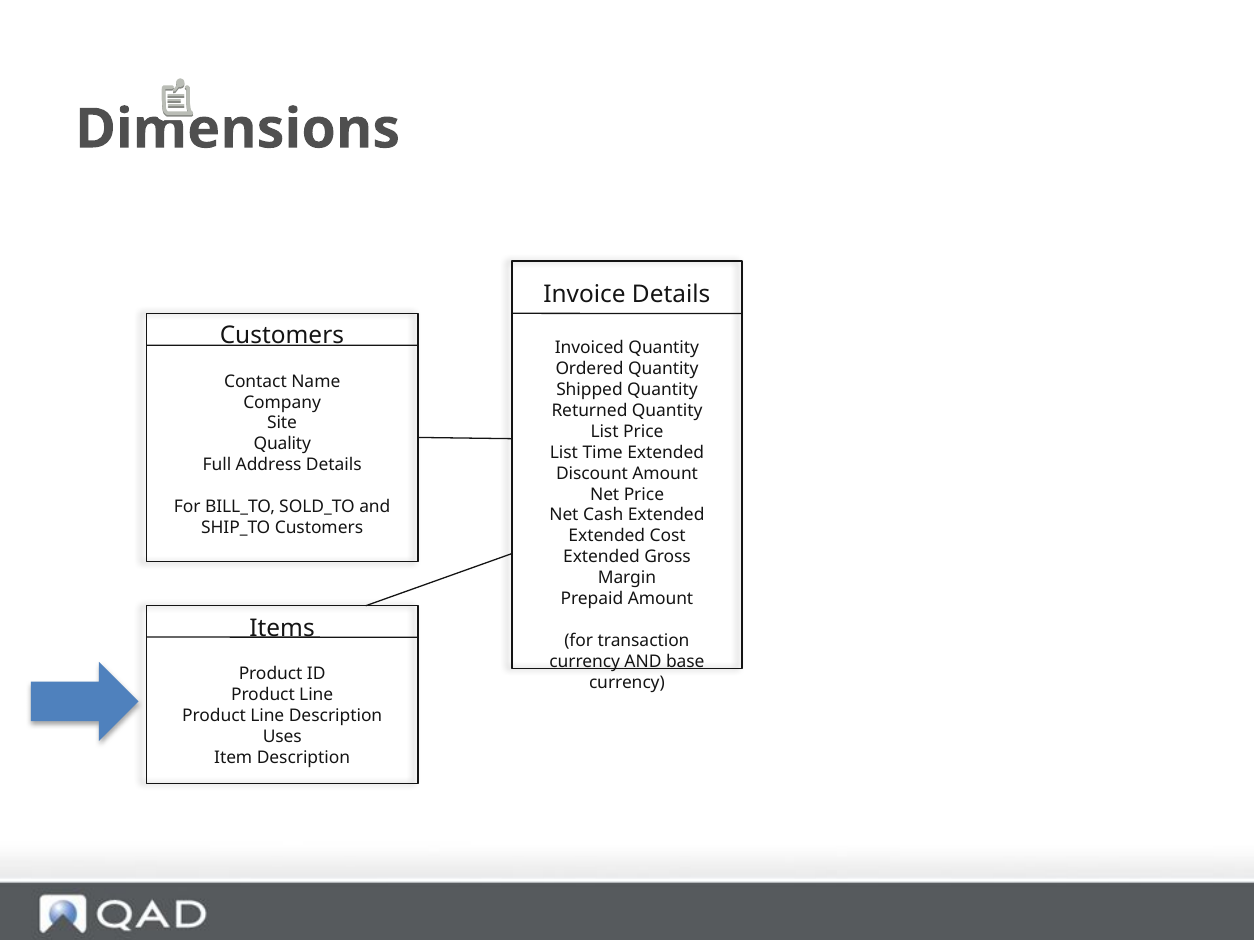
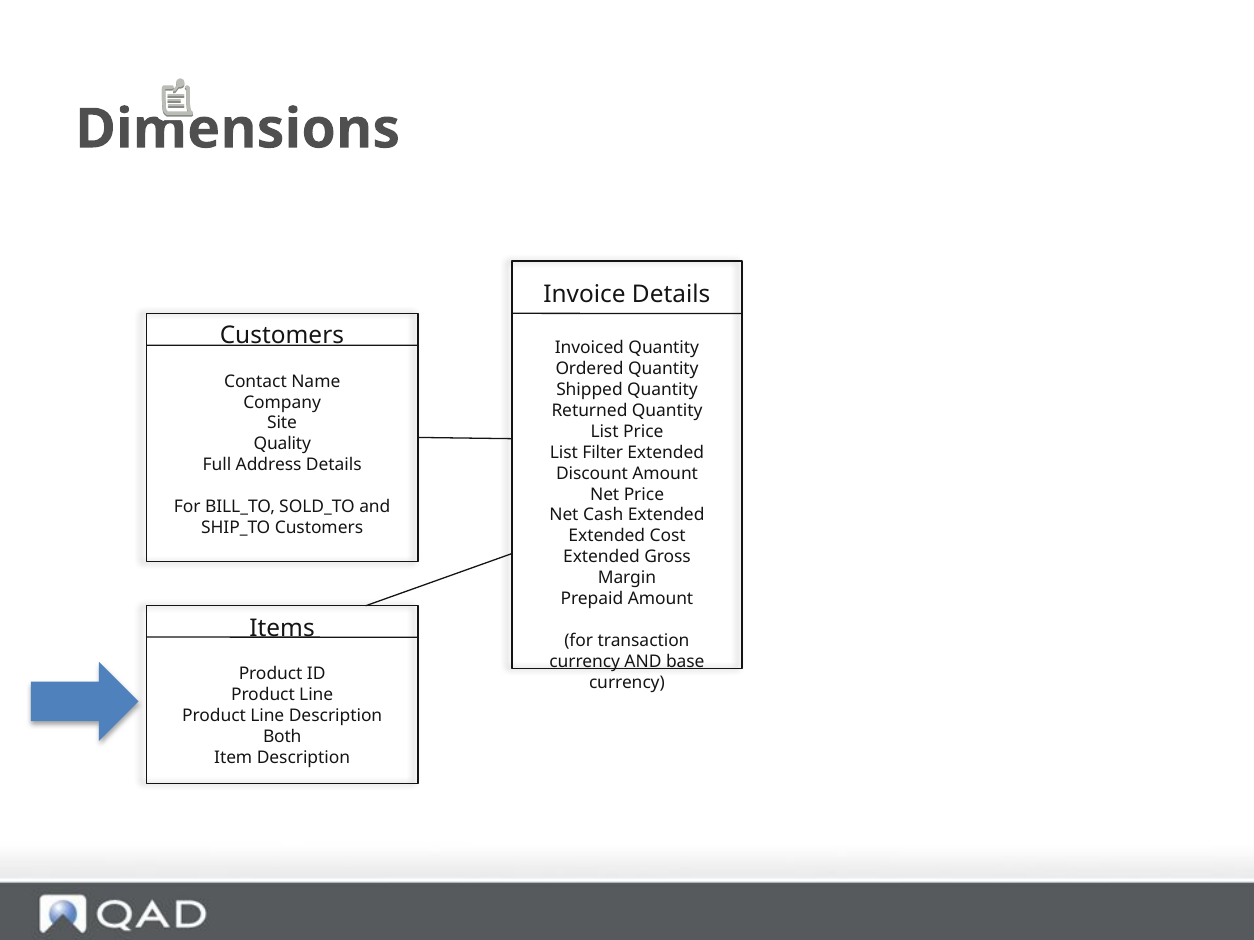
Time: Time -> Filter (603, 453)
Uses: Uses -> Both (282, 737)
